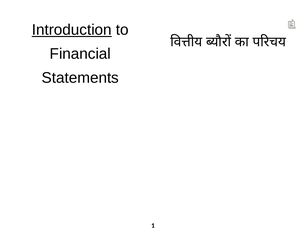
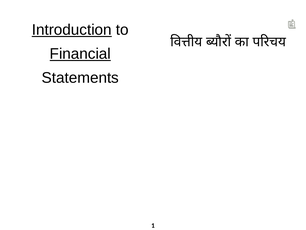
Financial underline: none -> present (80, 54)
